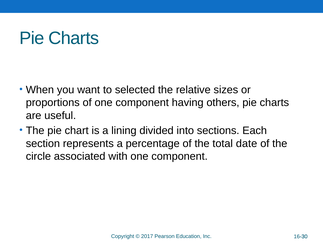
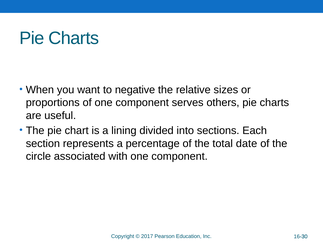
selected: selected -> negative (135, 90)
having: having -> serves (188, 103)
